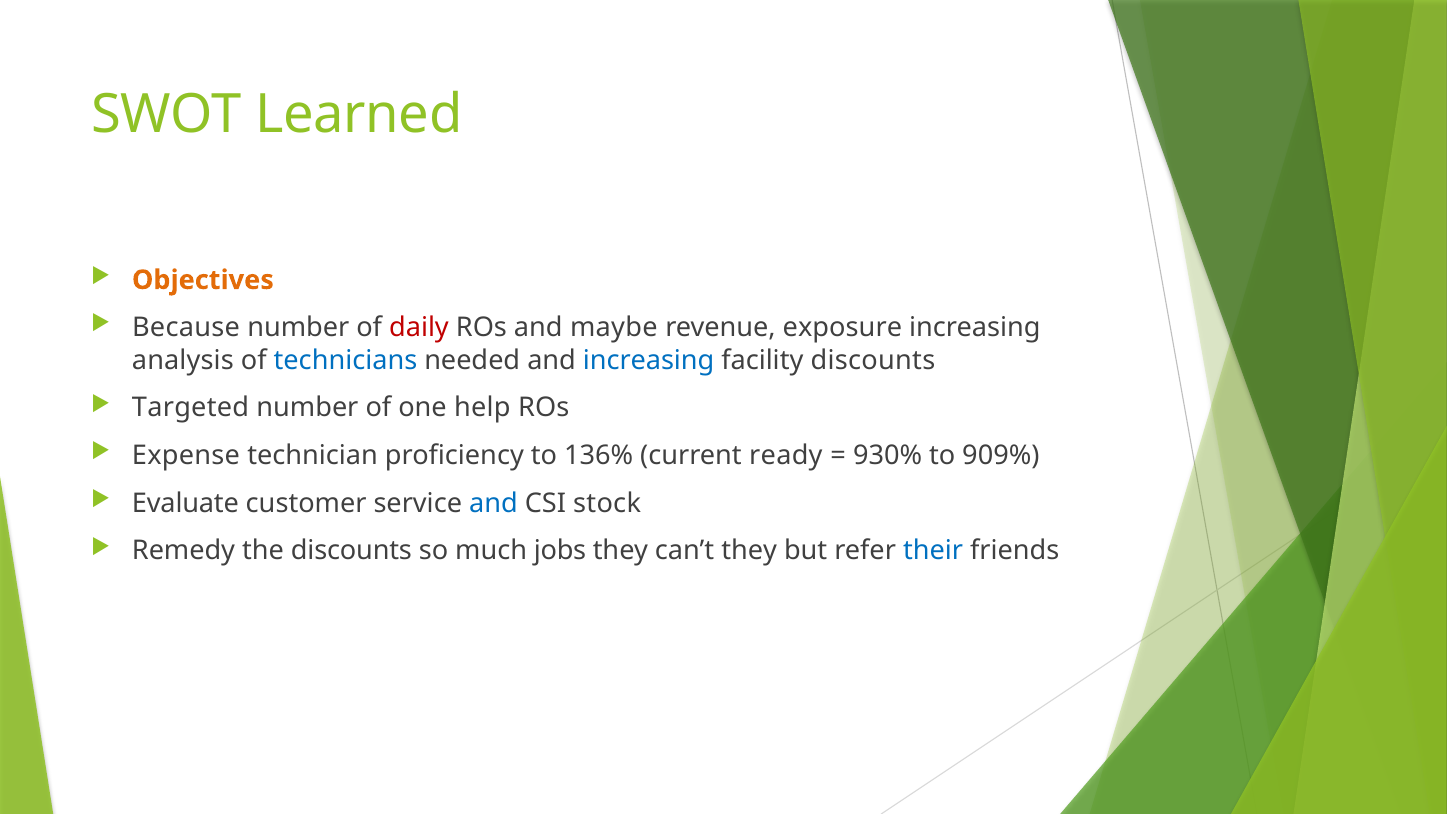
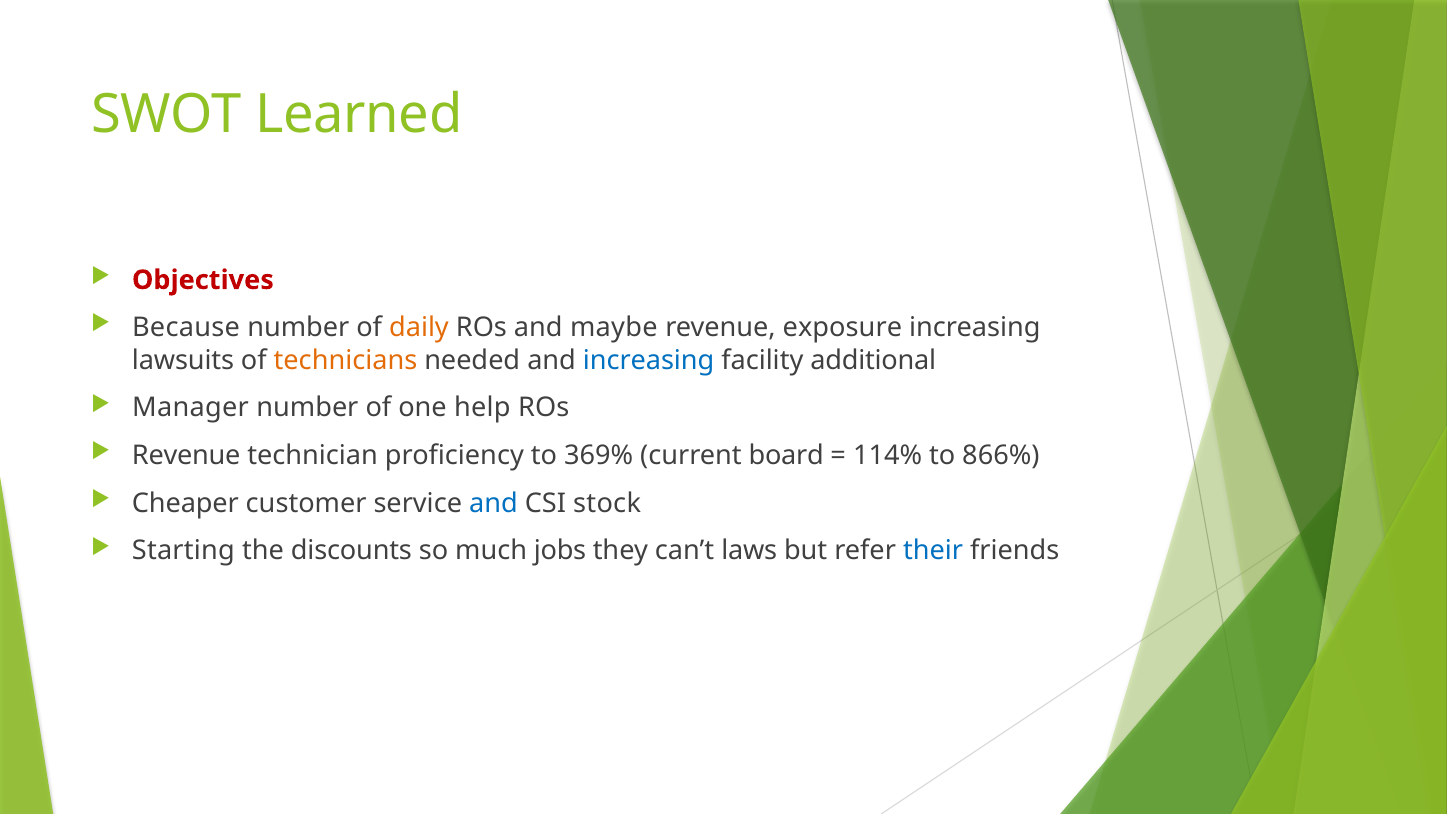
Objectives colour: orange -> red (203, 280)
daily colour: red -> orange (419, 328)
analysis: analysis -> lawsuits (183, 360)
technicians colour: blue -> orange (345, 360)
facility discounts: discounts -> additional (873, 360)
Targeted: Targeted -> Manager (191, 408)
Expense: Expense -> Revenue (186, 456)
136%: 136% -> 369% (599, 456)
ready: ready -> board (786, 456)
930%: 930% -> 114% (888, 456)
909%: 909% -> 866% (1001, 456)
Evaluate: Evaluate -> Cheaper (185, 503)
Remedy: Remedy -> Starting (183, 551)
can’t they: they -> laws (749, 551)
